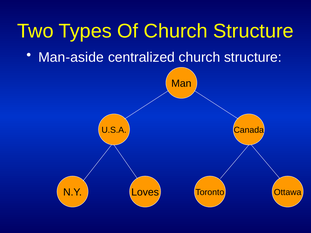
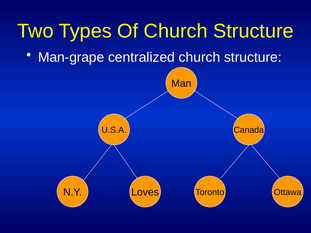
Man-aside: Man-aside -> Man-grape (71, 57)
